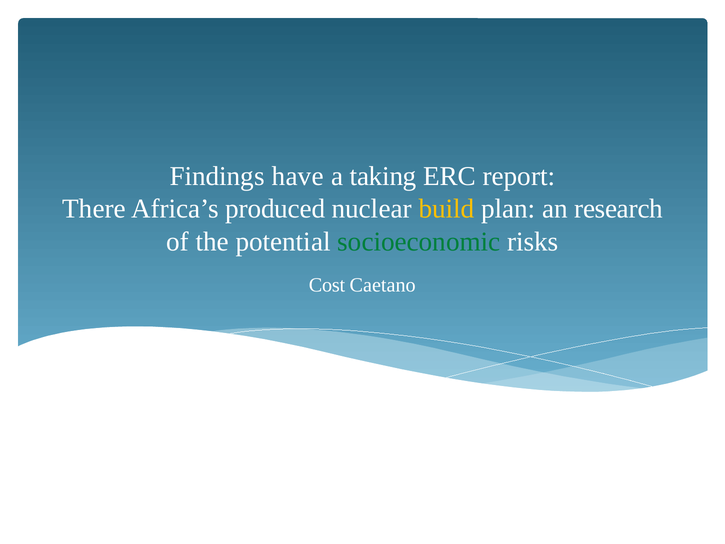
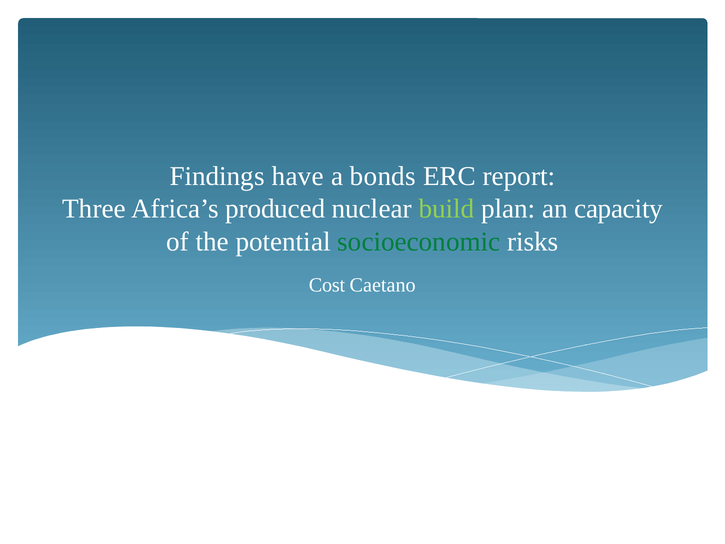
taking: taking -> bonds (383, 176)
There: There -> Three (94, 209)
build colour: yellow -> light green (446, 209)
research: research -> capacity (619, 209)
